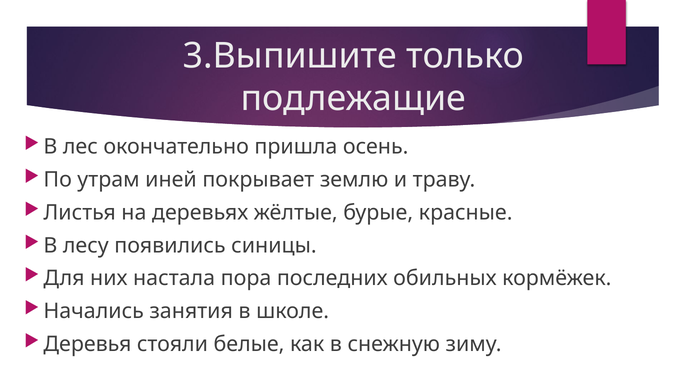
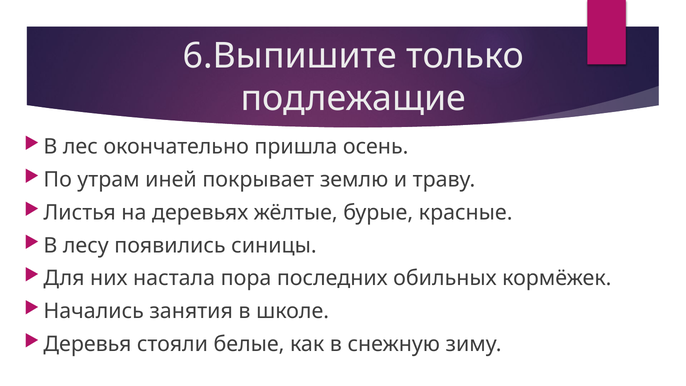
3.Выпишите: 3.Выпишите -> 6.Выпишите (290, 56)
